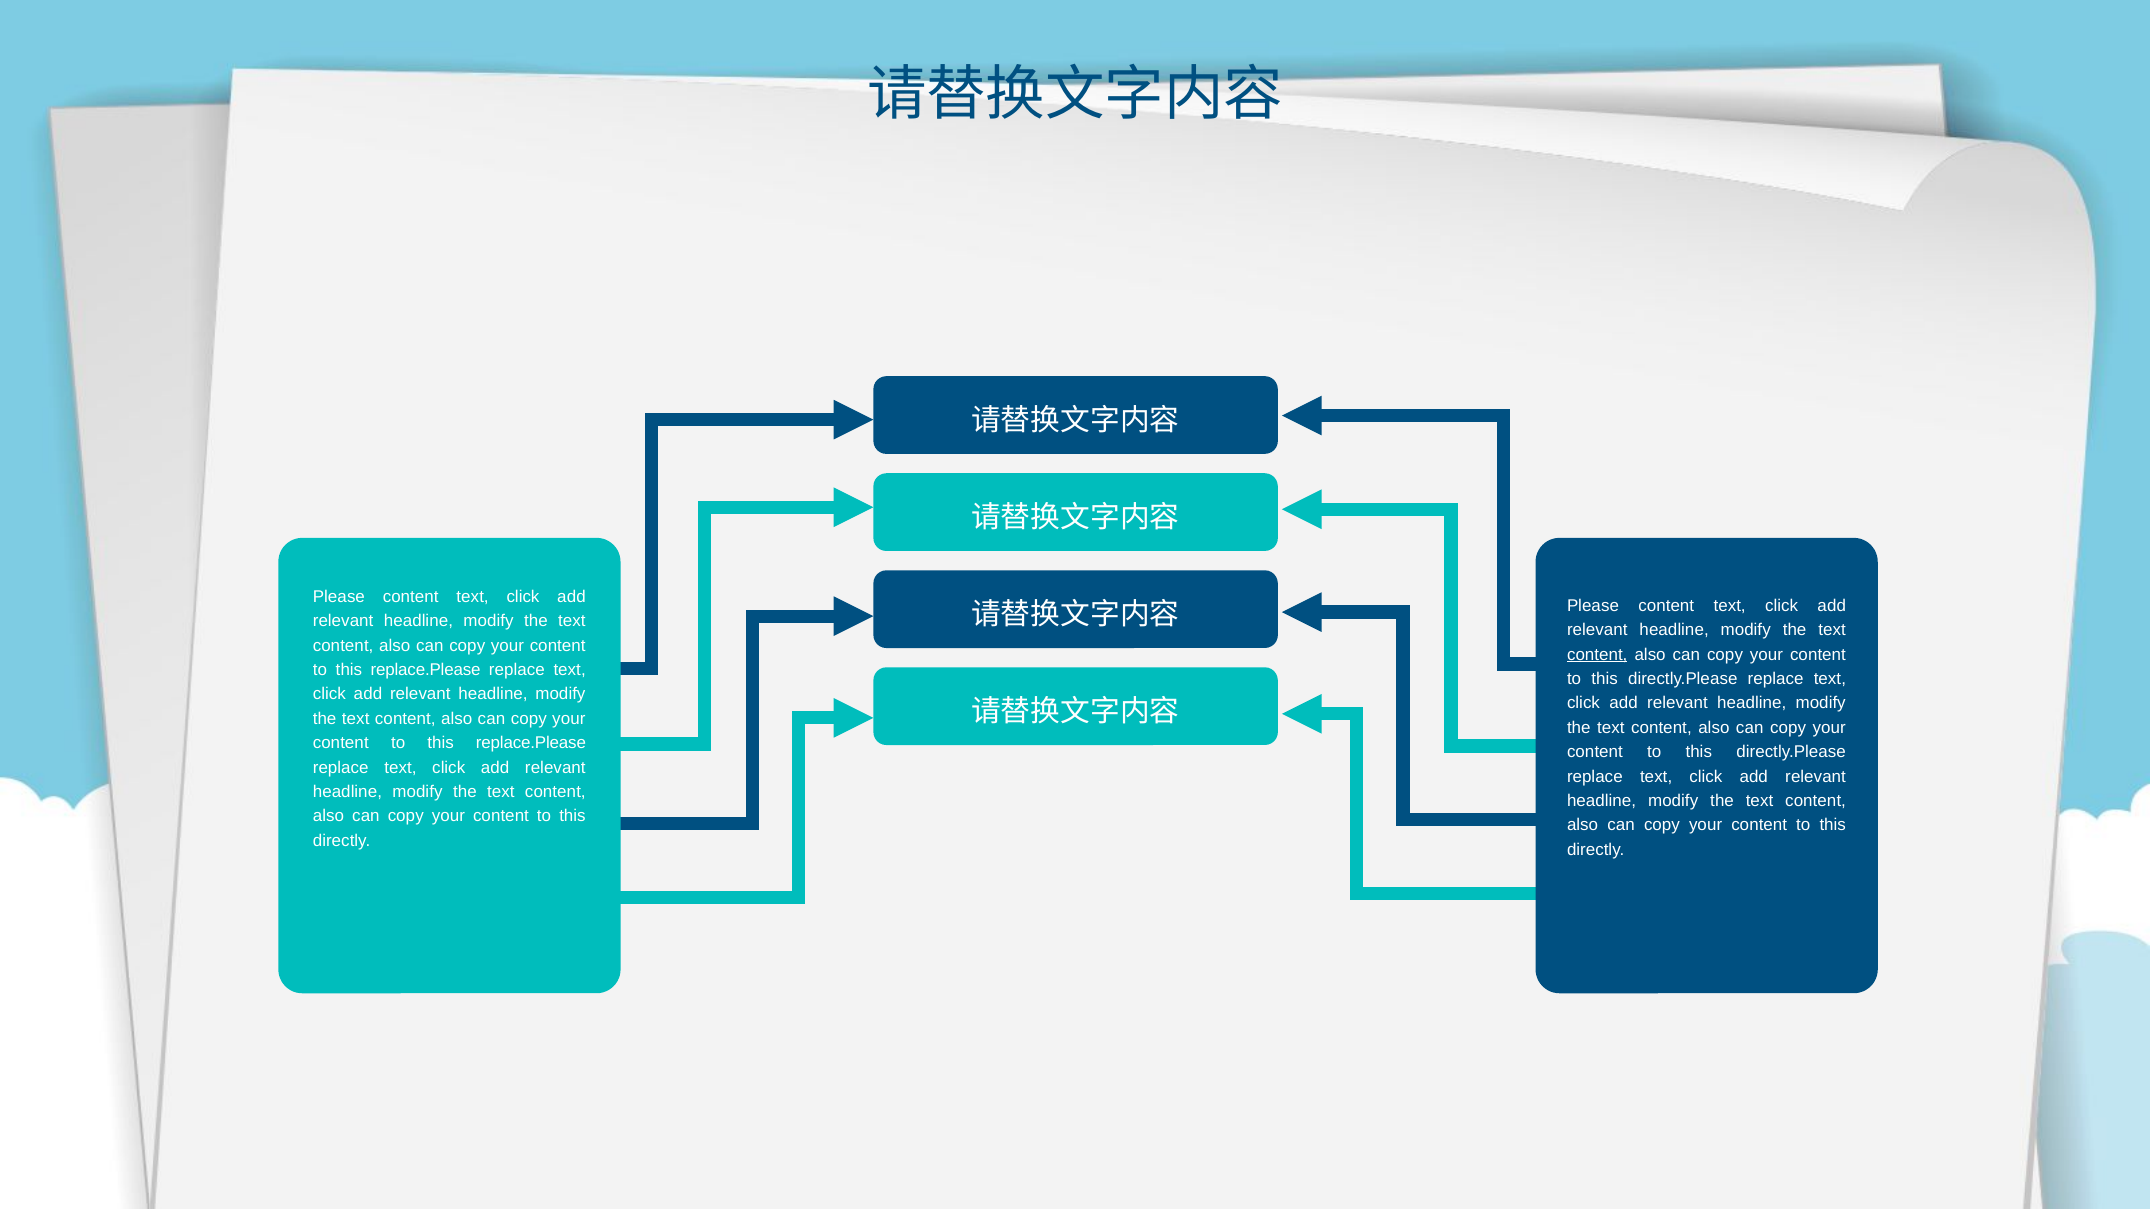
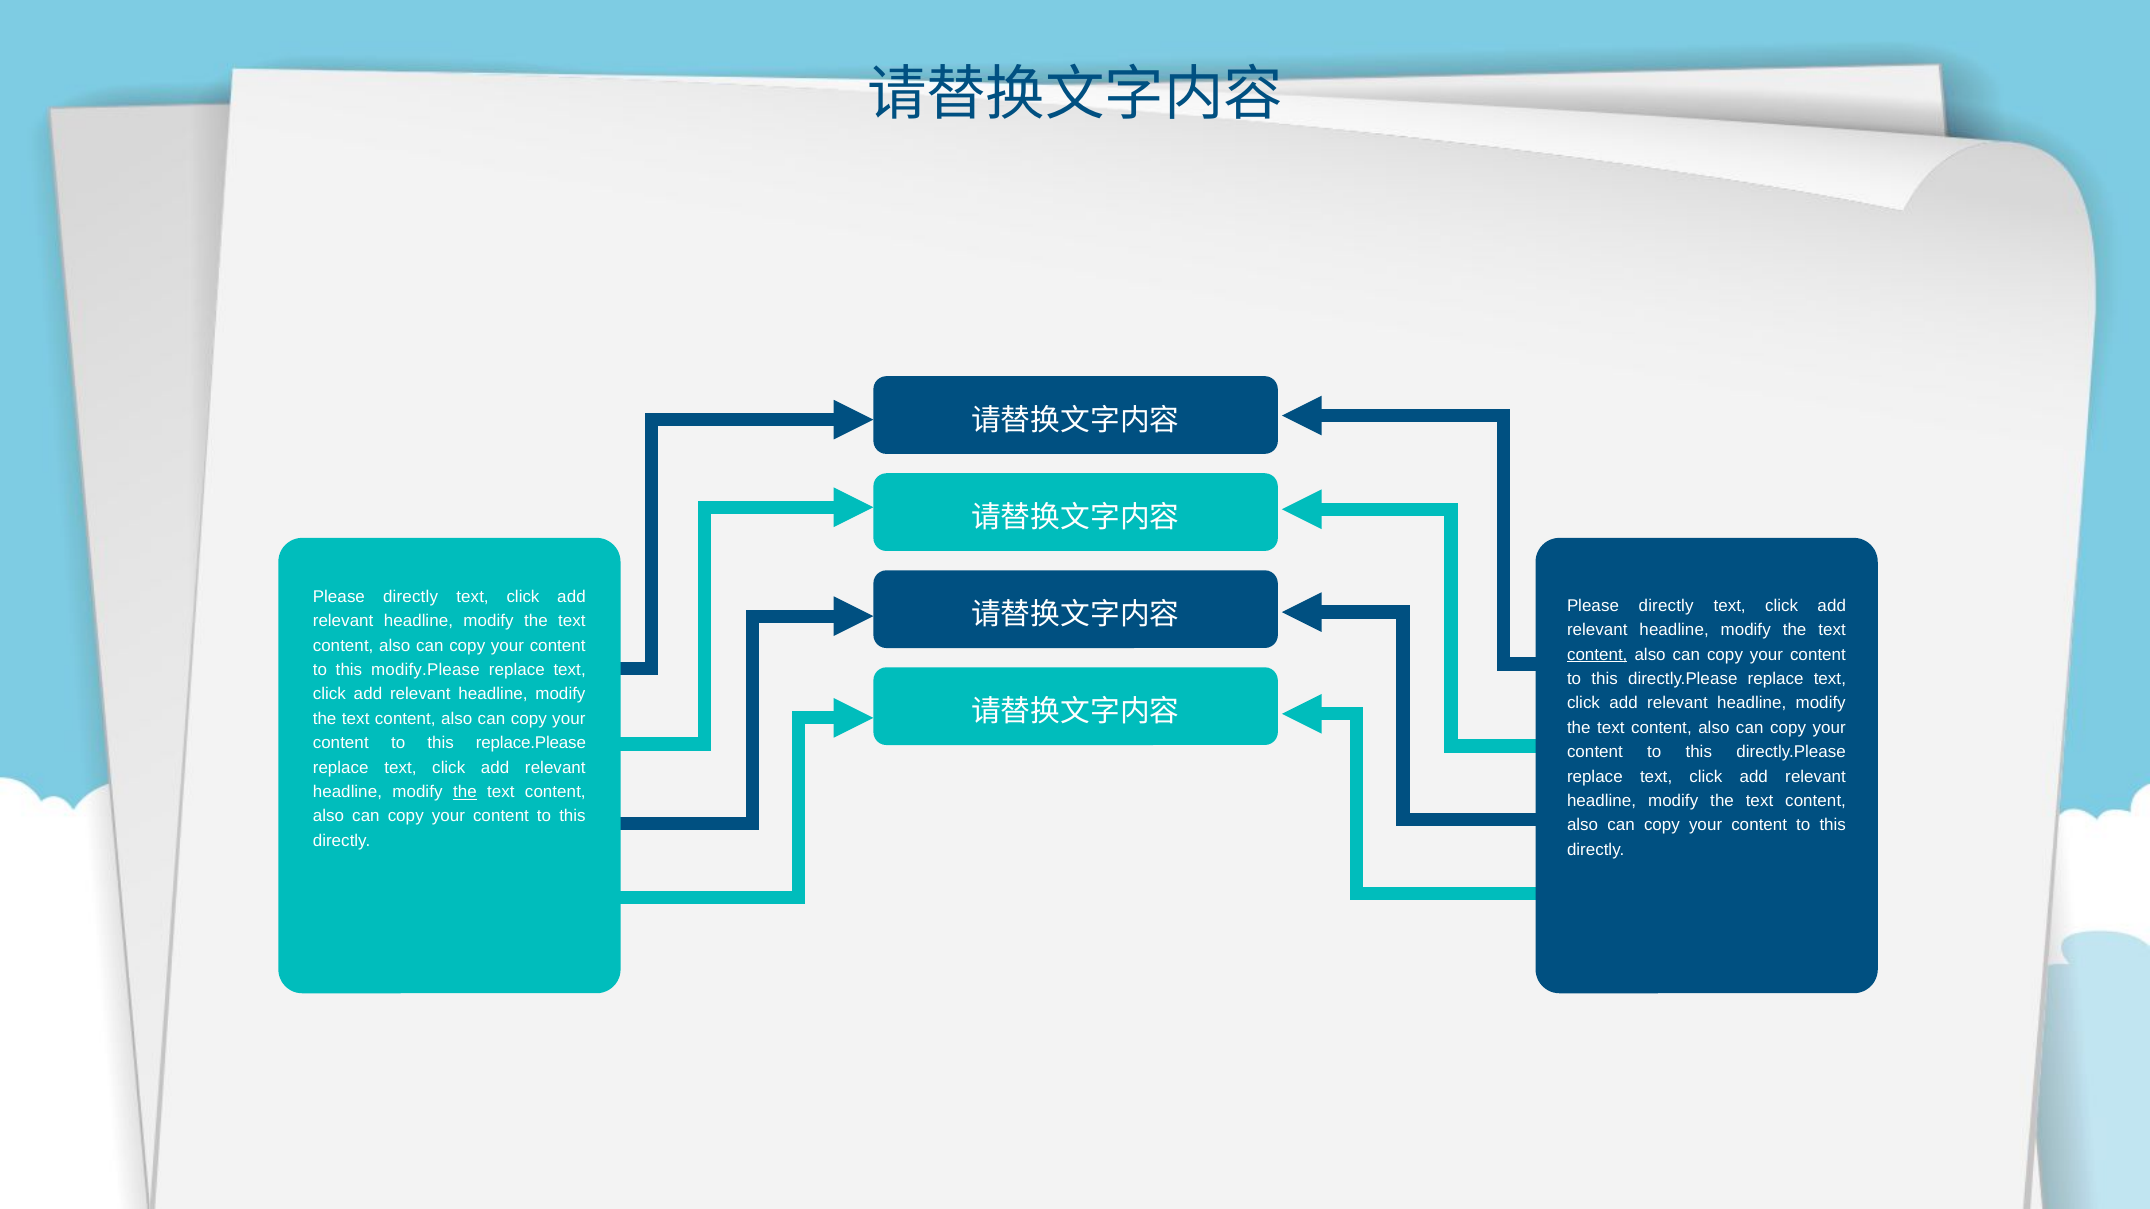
content: content -> directly (411, 597)
content: content -> directly (1666, 606)
replace.Please: replace.Please -> modify.Please (425, 670)
the underline: none -> present (465, 792)
